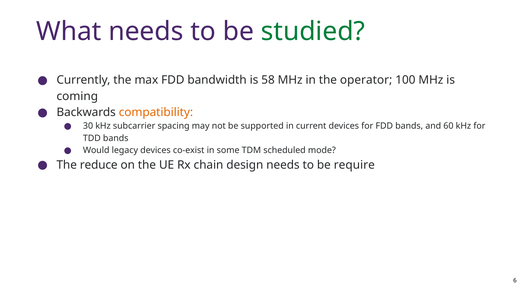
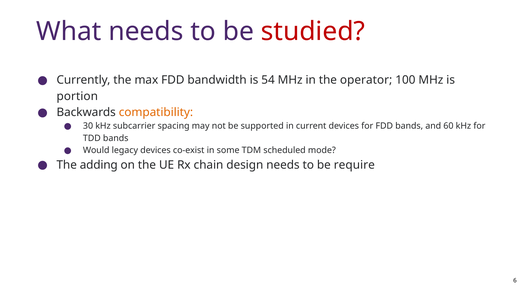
studied colour: green -> red (313, 32)
58: 58 -> 54 (268, 80)
coming: coming -> portion (77, 96)
reduce: reduce -> adding (99, 165)
